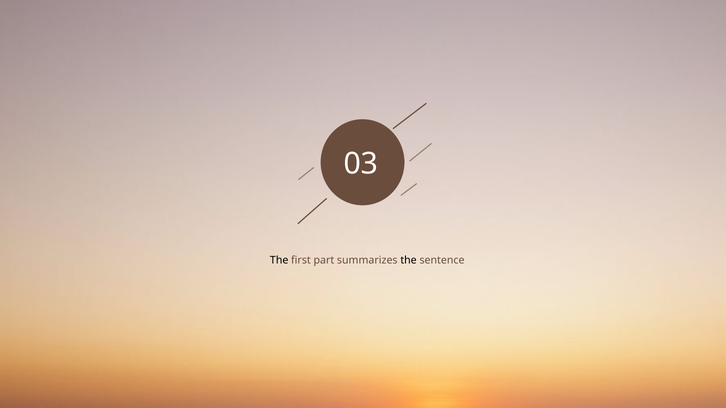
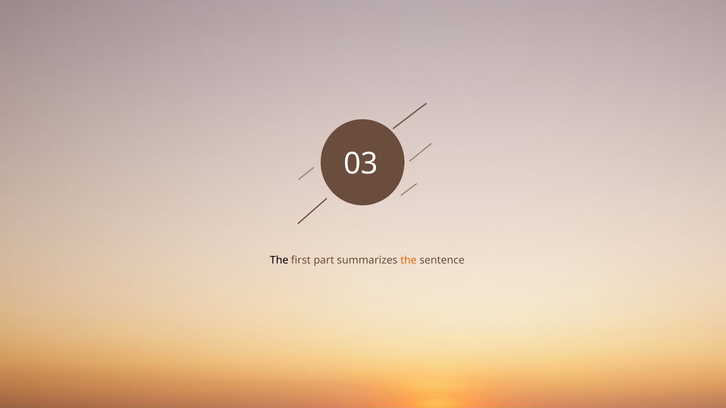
the colour: black -> orange (409, 261)
